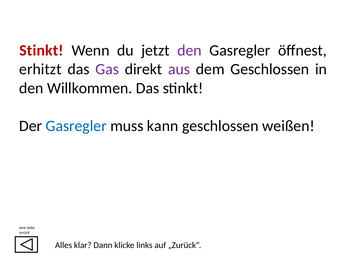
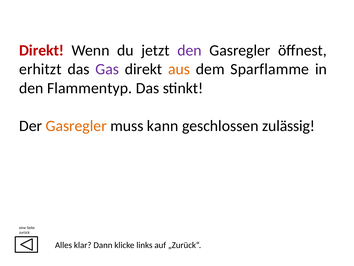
Stinkt: Stinkt -> Direkt (42, 50)
aus colour: purple -> orange (179, 69)
dem Geschlossen: Geschlossen -> Sparflamme (270, 69)
Willkommen: Willkommen -> Flammentyp (90, 88)
Gasregler colour: blue -> orange (76, 126)
weißen: weißen -> zulässig (289, 126)
